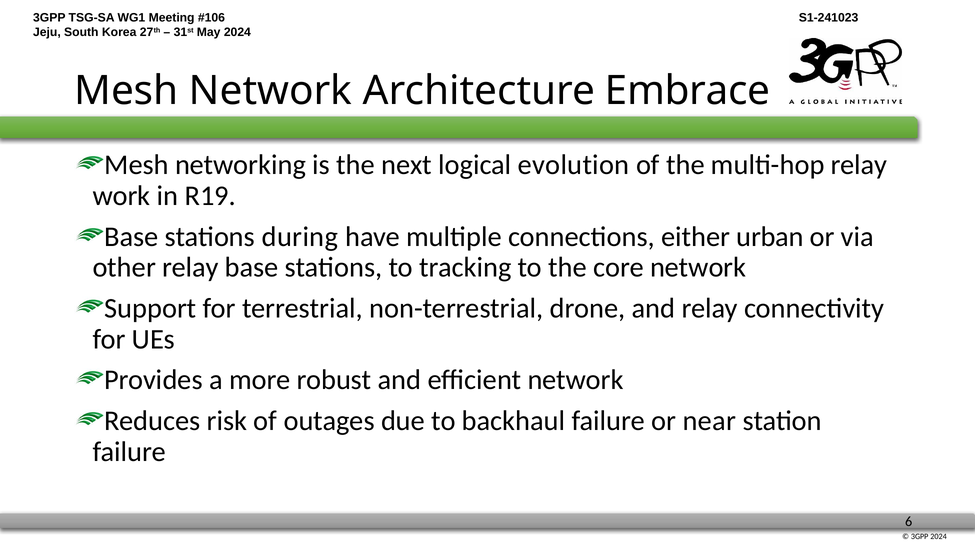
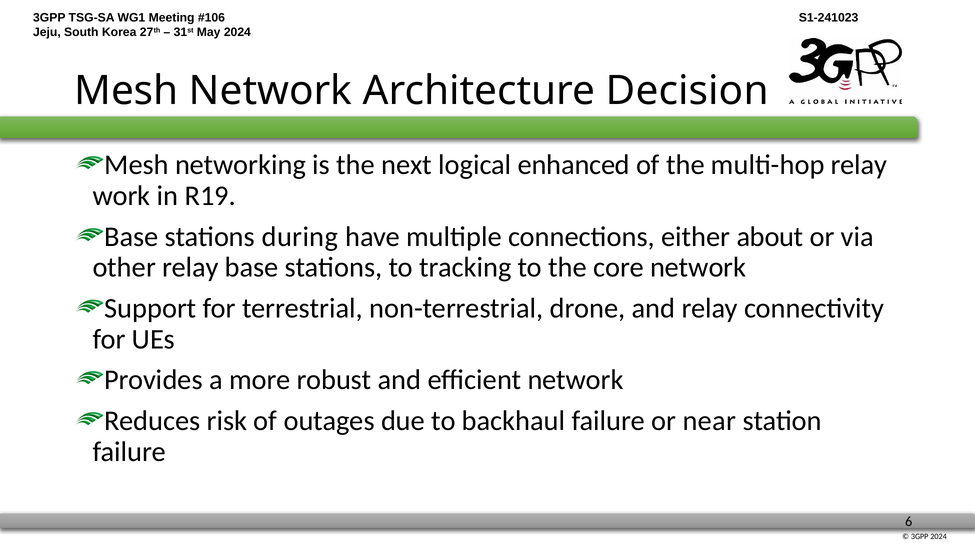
Embrace: Embrace -> Decision (687, 91)
evolution: evolution -> enhanced (574, 165)
urban: urban -> about (770, 236)
